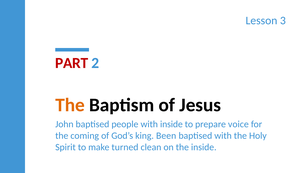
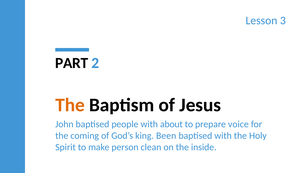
PART colour: red -> black (72, 63)
with inside: inside -> about (171, 124)
turned: turned -> person (125, 147)
